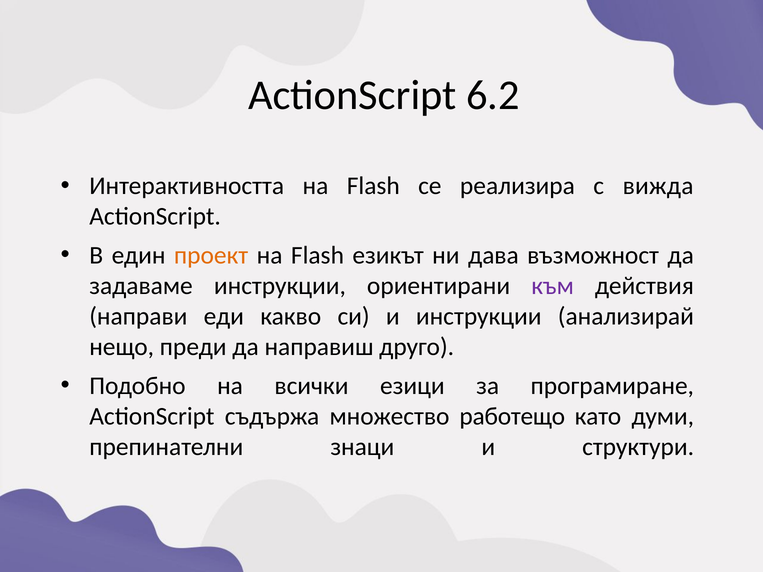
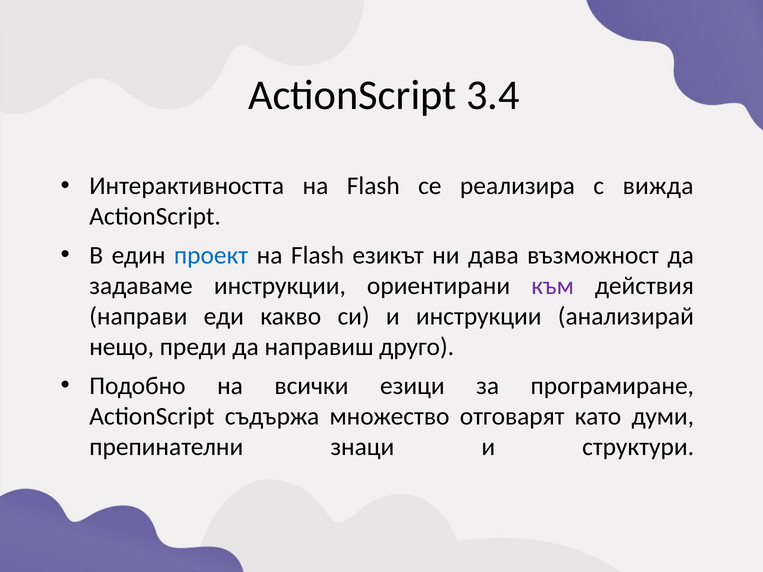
6.2: 6.2 -> 3.4 (493, 95)
проект colour: orange -> blue (211, 256)
работещо: работещо -> отговарят (512, 417)
